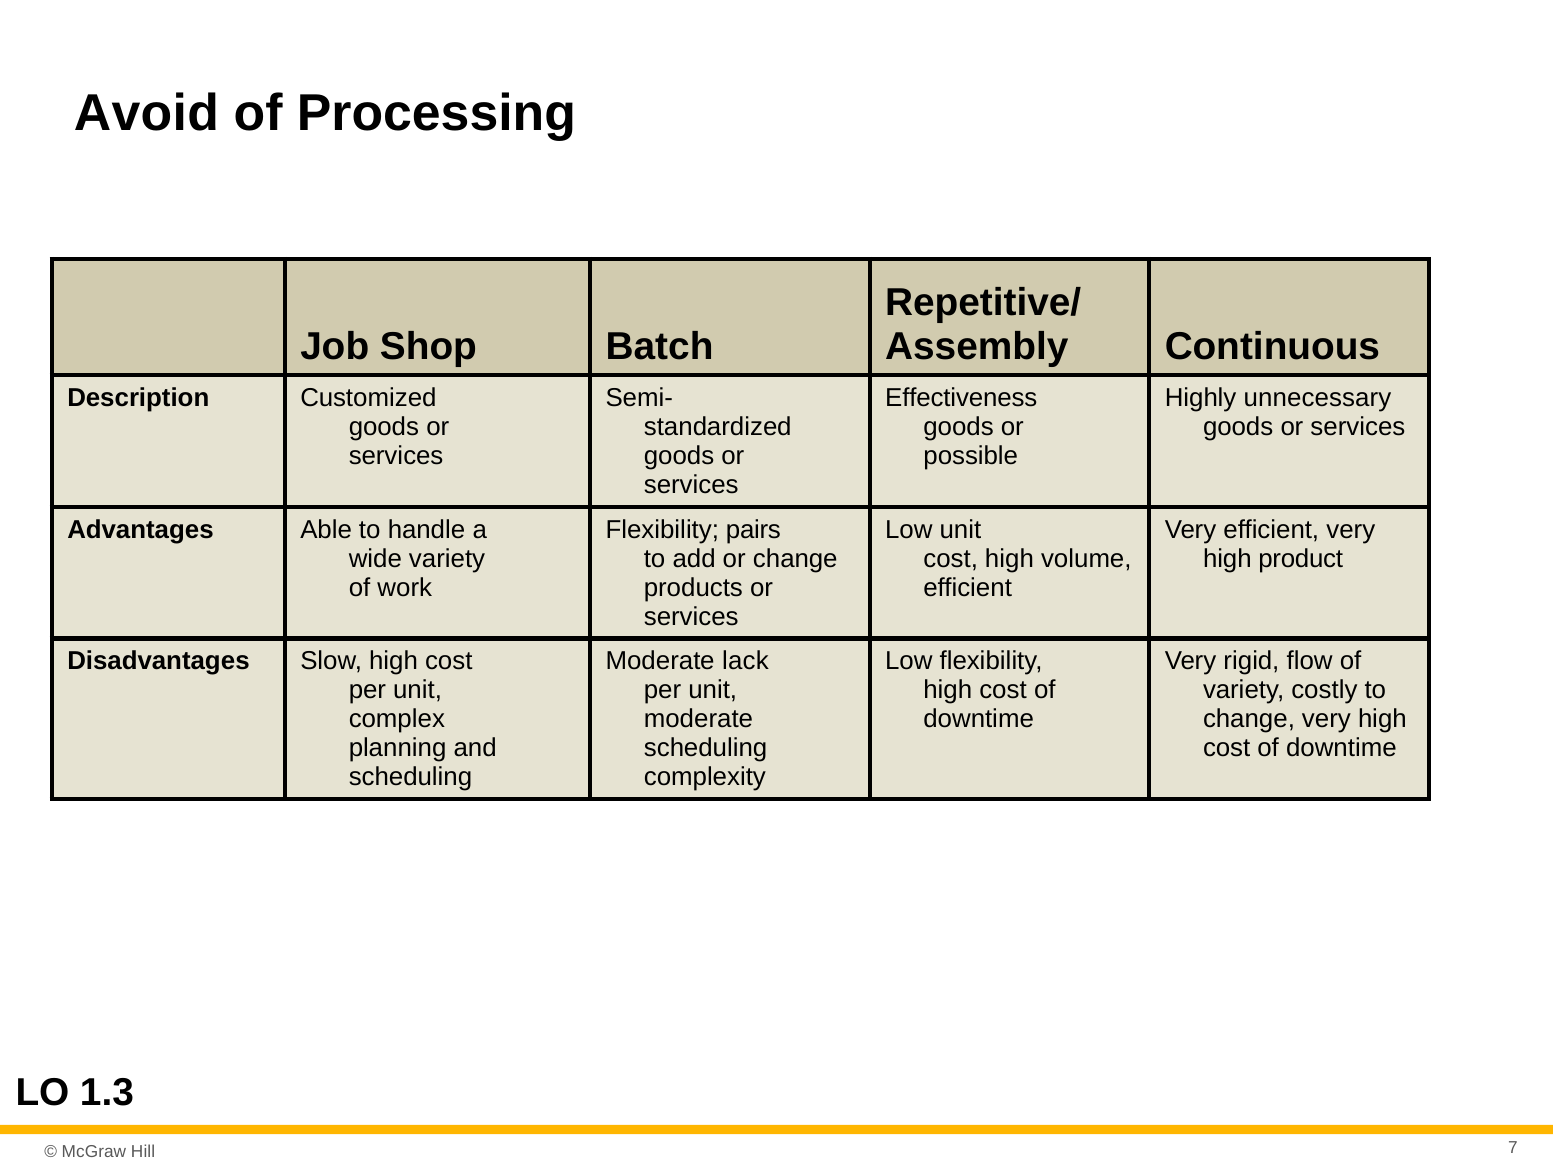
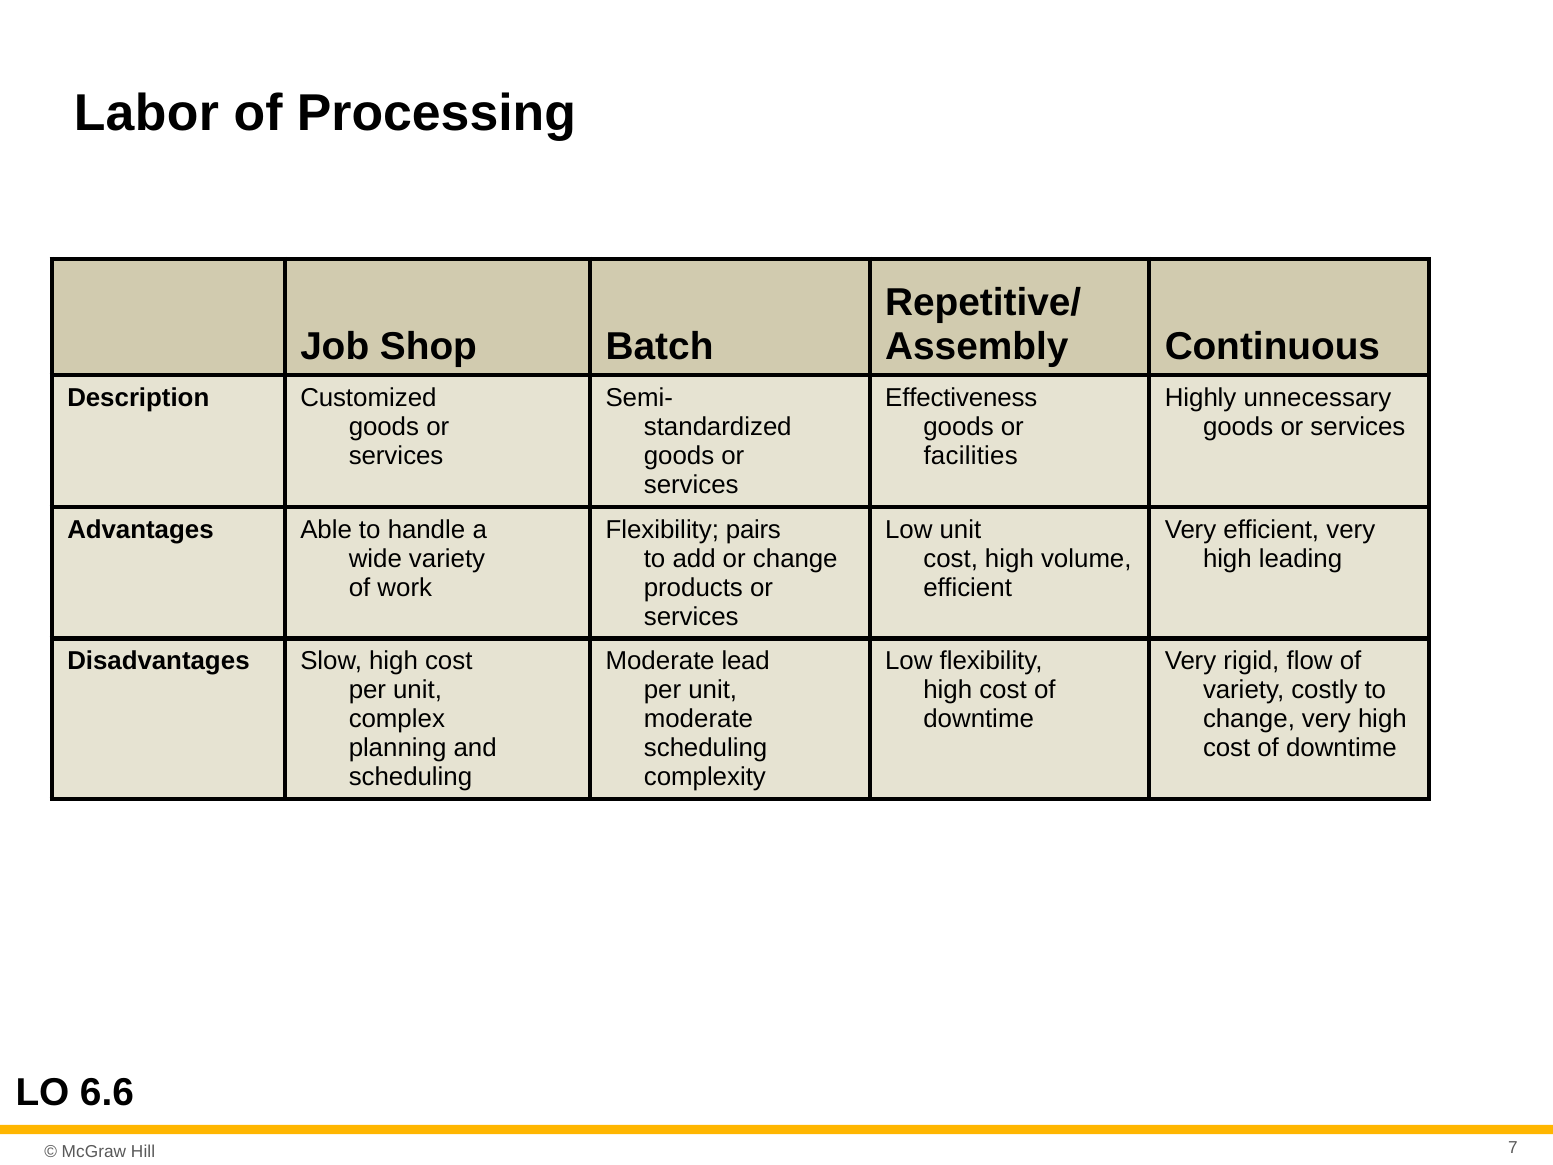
Avoid: Avoid -> Labor (146, 113)
possible: possible -> facilities (971, 456)
product: product -> leading (1301, 559)
lack: lack -> lead (746, 661)
1.3: 1.3 -> 6.6 (107, 1092)
